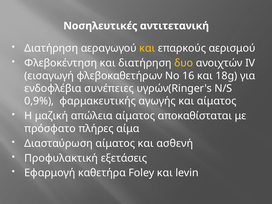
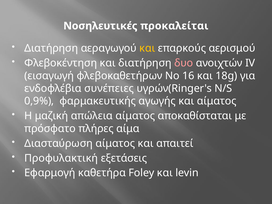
αντιτετανική: αντιτετανική -> προκαλείται (174, 26)
δυο colour: yellow -> pink (184, 63)
ασθενή: ασθενή -> απαιτεί (175, 143)
